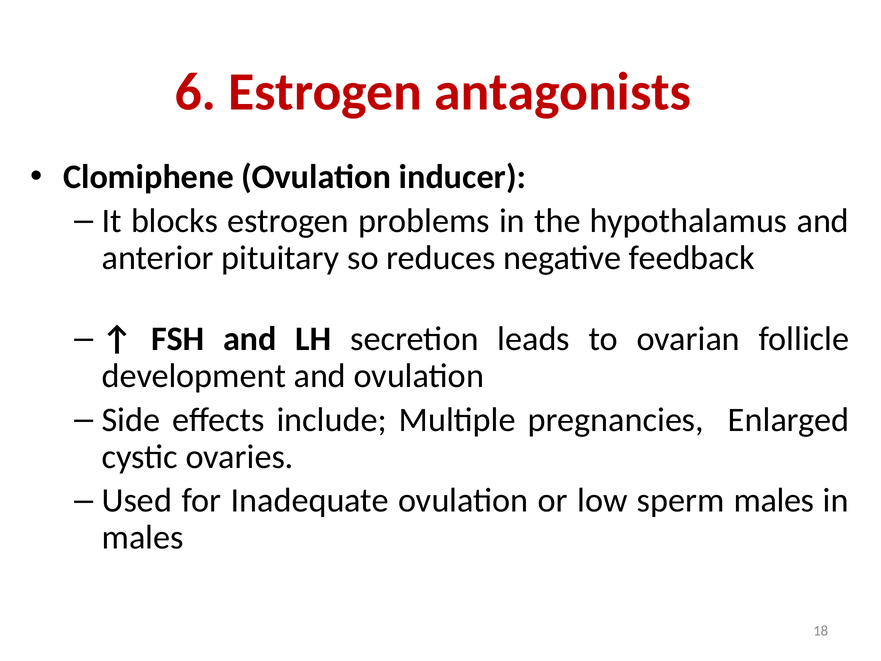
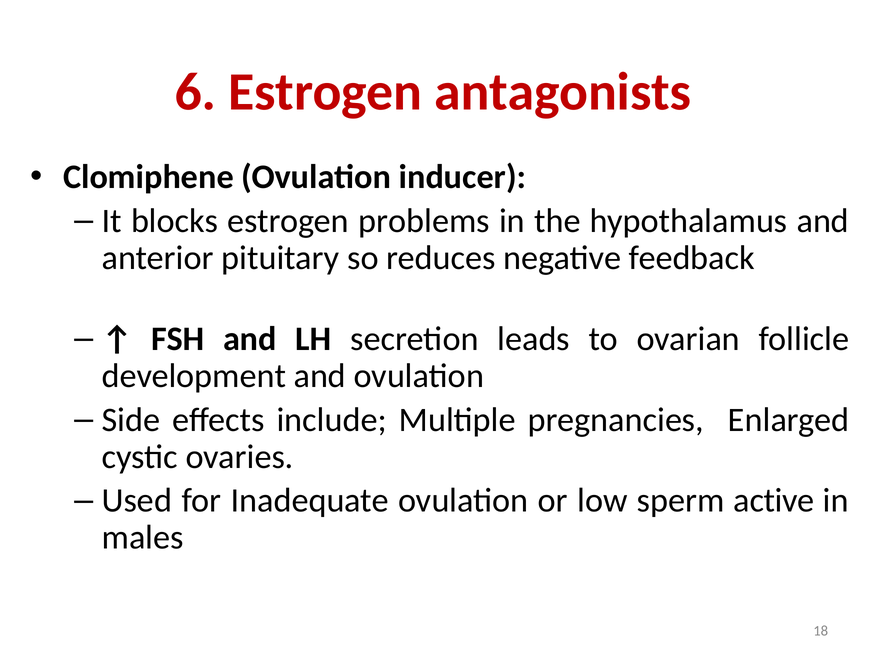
sperm males: males -> active (774, 500)
